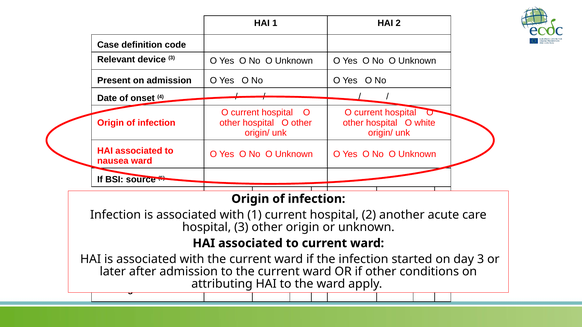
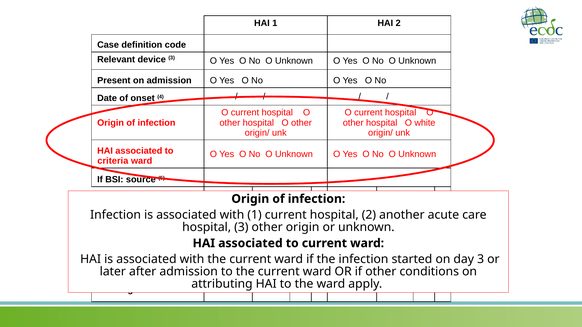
nausea: nausea -> criteria (113, 161)
